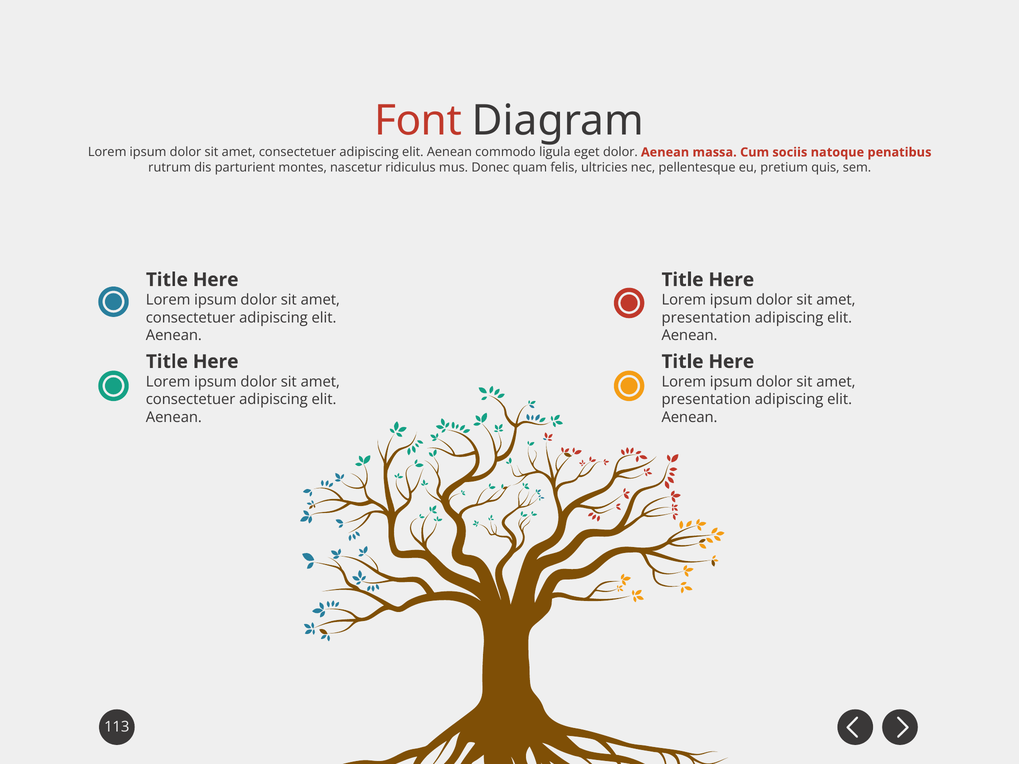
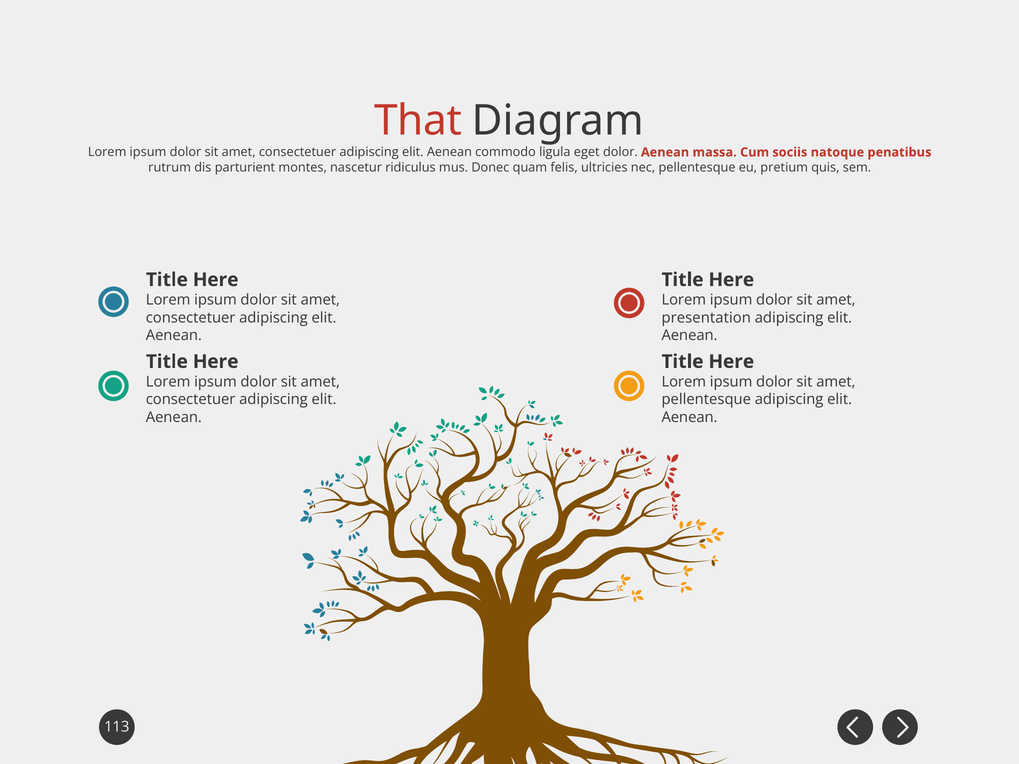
Font: Font -> That (418, 121)
presentation: presentation -> pellentesque (706, 400)
